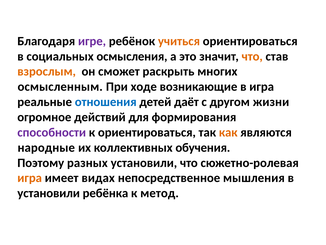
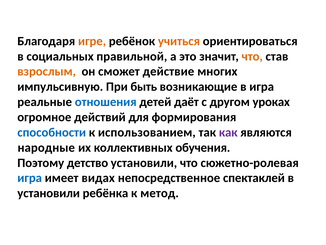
игре colour: purple -> orange (92, 41)
осмысления: осмысления -> правильной (132, 56)
раскрыть: раскрыть -> действие (168, 71)
осмысленным: осмысленным -> импульсивную (60, 87)
ходе: ходе -> быть (144, 87)
жизни: жизни -> уроках (271, 102)
способности colour: purple -> blue (52, 132)
к ориентироваться: ориентироваться -> использованием (147, 132)
как colour: orange -> purple (228, 132)
разных: разных -> детство (88, 162)
игра colour: orange -> blue (30, 178)
мышления: мышления -> спектаклей (254, 178)
